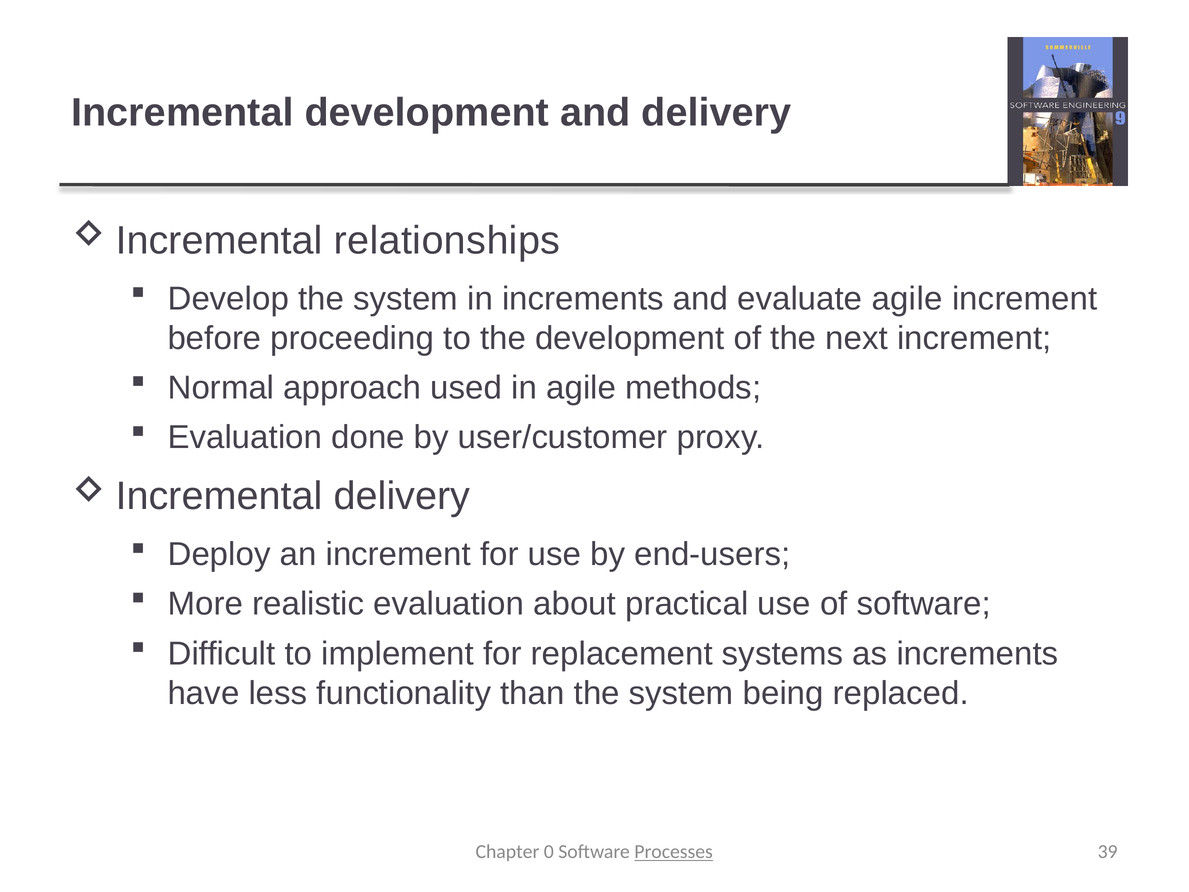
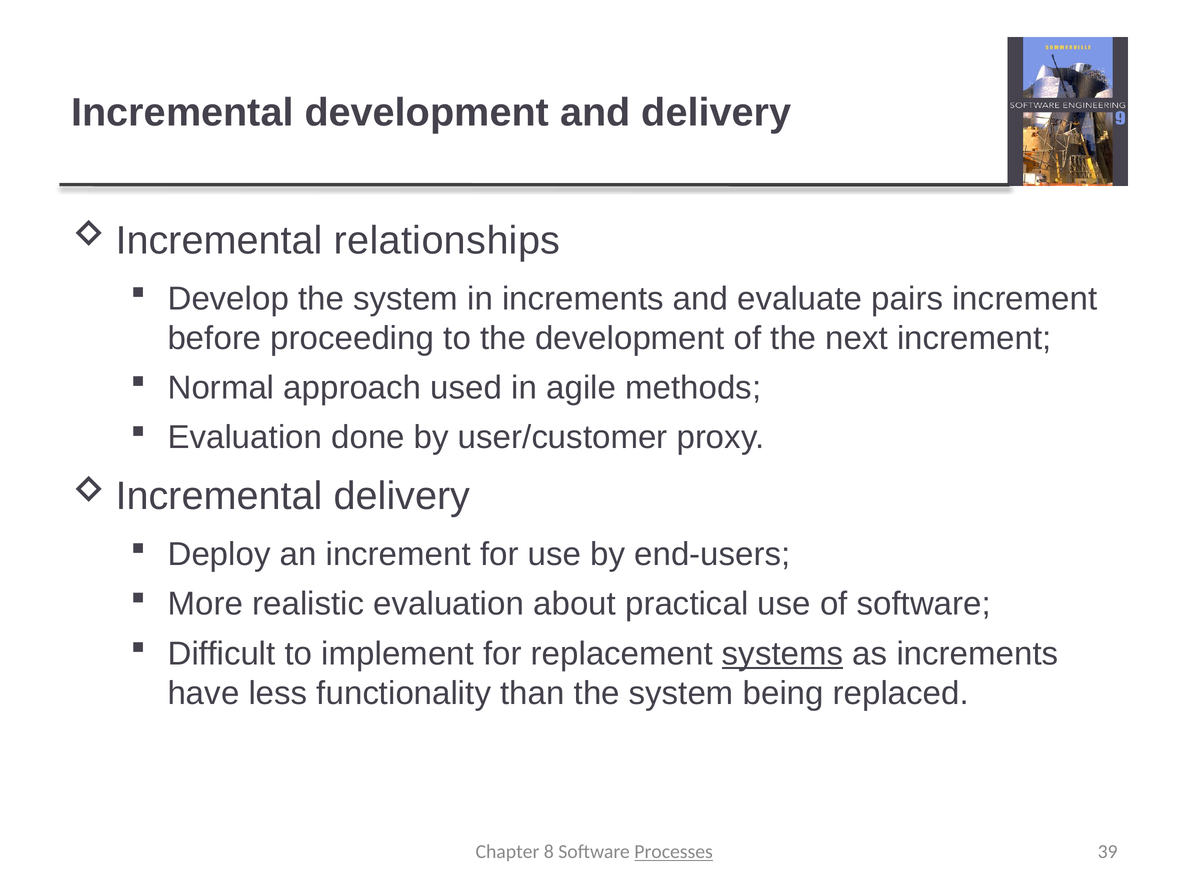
evaluate agile: agile -> pairs (907, 299)
systems underline: none -> present (783, 653)
0: 0 -> 8 (549, 852)
